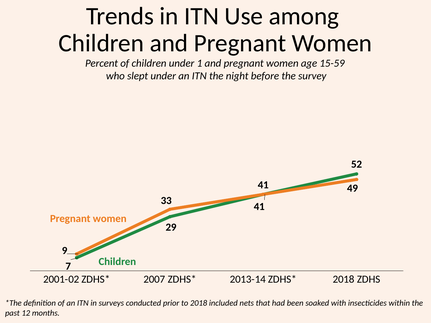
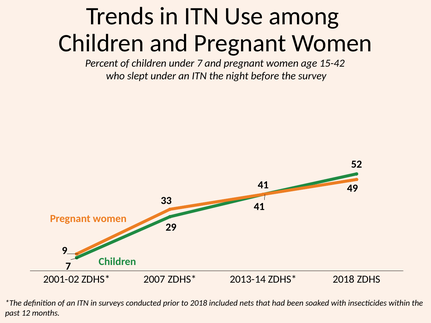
under 1: 1 -> 7 (200, 63)
15-59: 15-59 -> 15-42 (332, 63)
